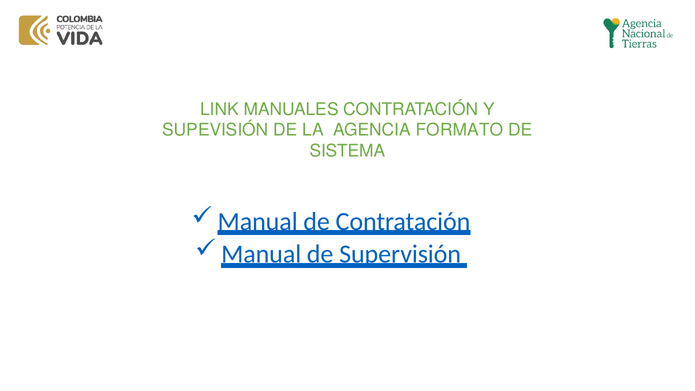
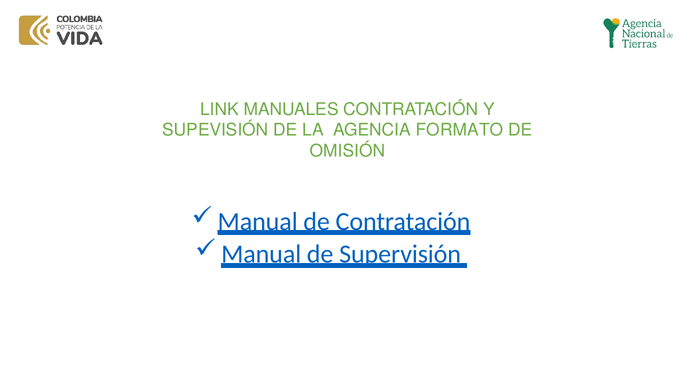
SISTEMA: SISTEMA -> OMISIÓN (347, 151)
